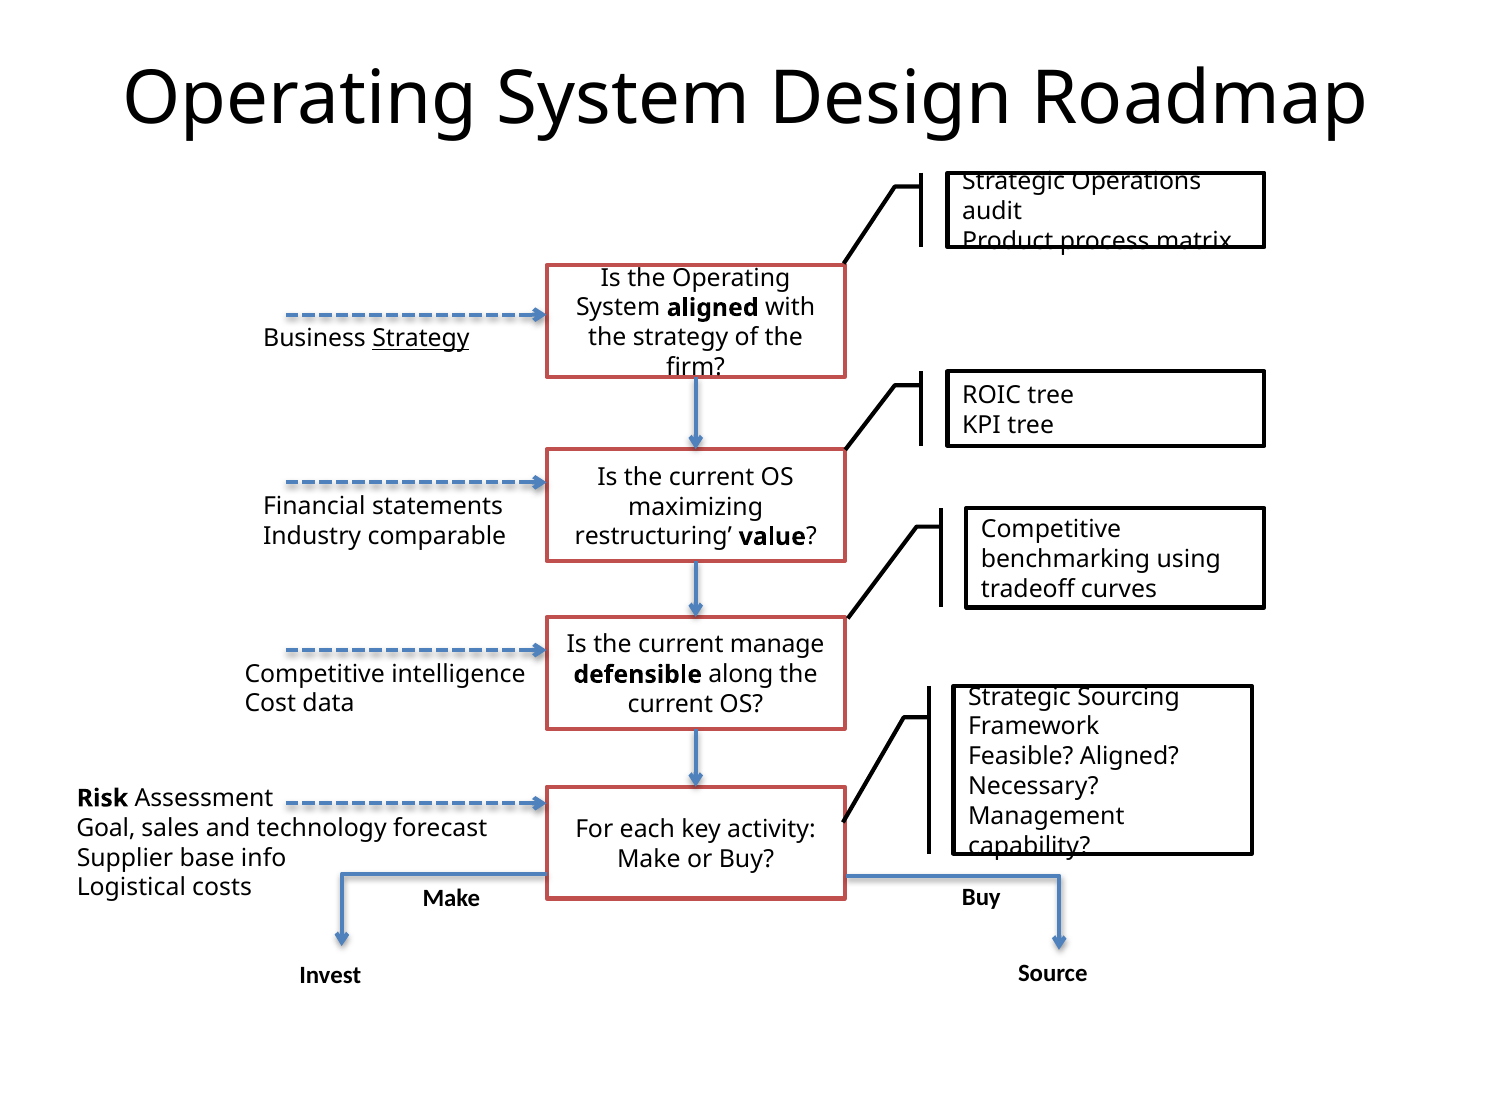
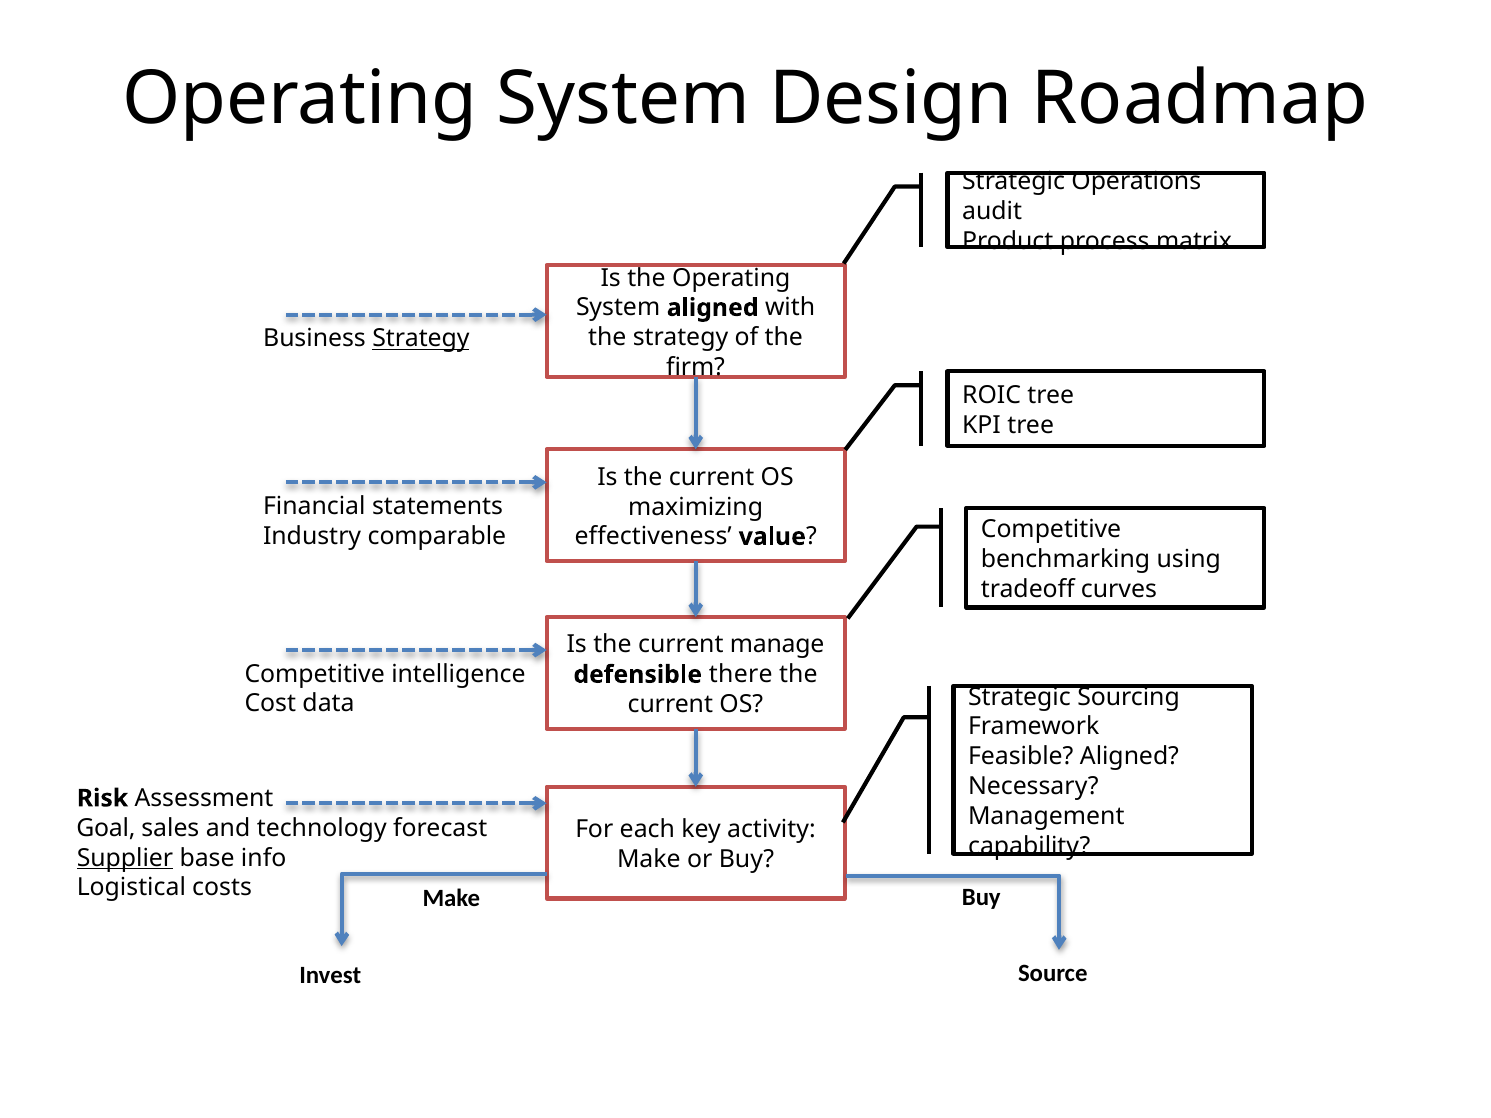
restructuring: restructuring -> effectiveness (653, 537)
along: along -> there (741, 675)
Supplier underline: none -> present (125, 858)
